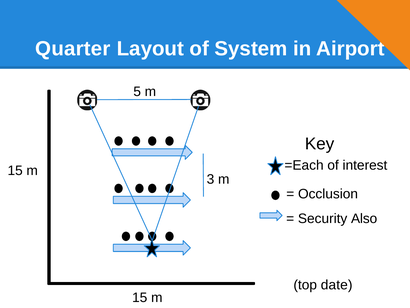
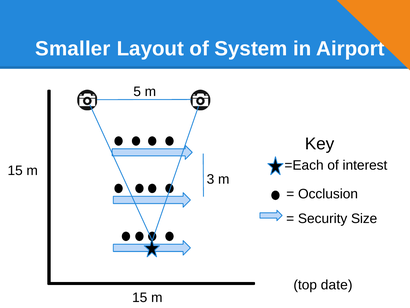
Quarter: Quarter -> Smaller (73, 49)
Also: Also -> Size (364, 218)
